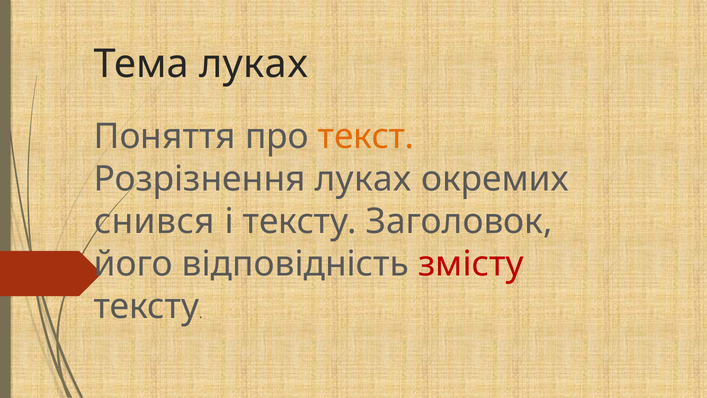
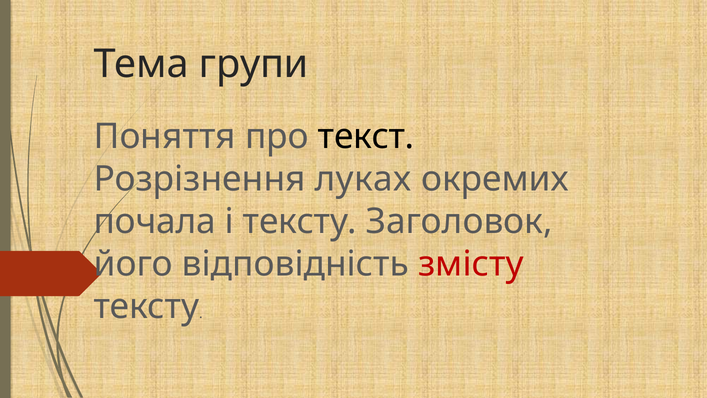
Тема луках: луках -> групи (254, 64)
текст colour: orange -> black (366, 137)
снився: снився -> почала (155, 221)
